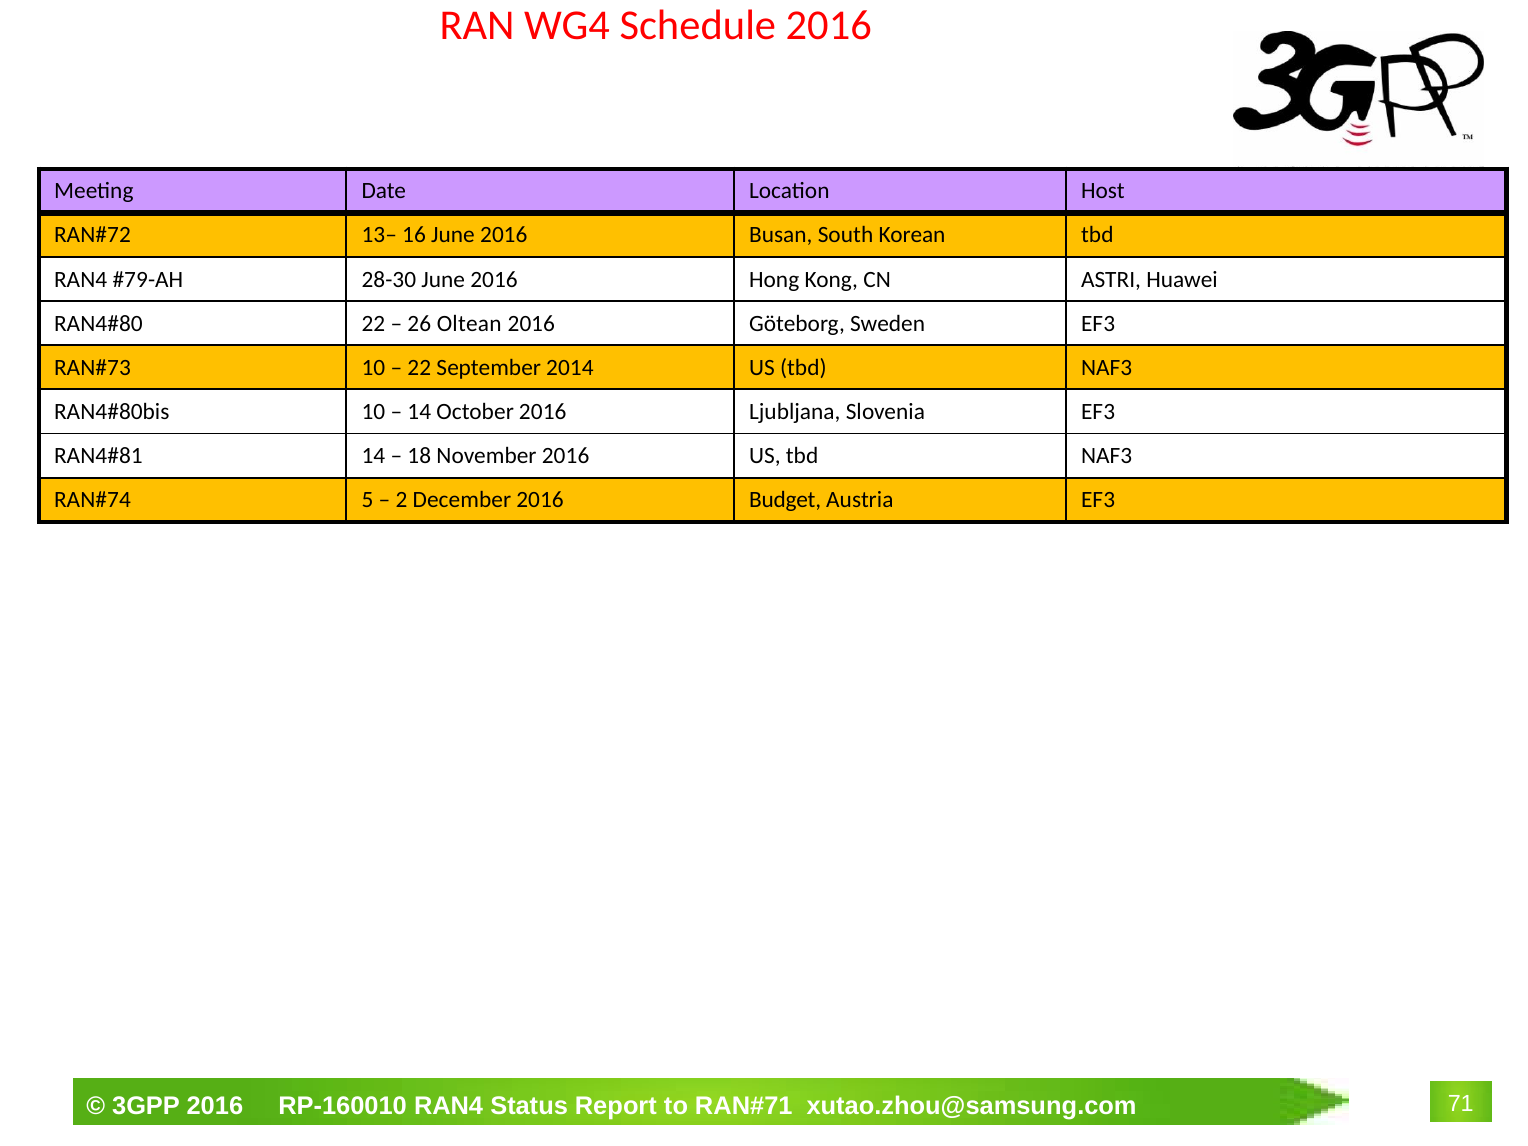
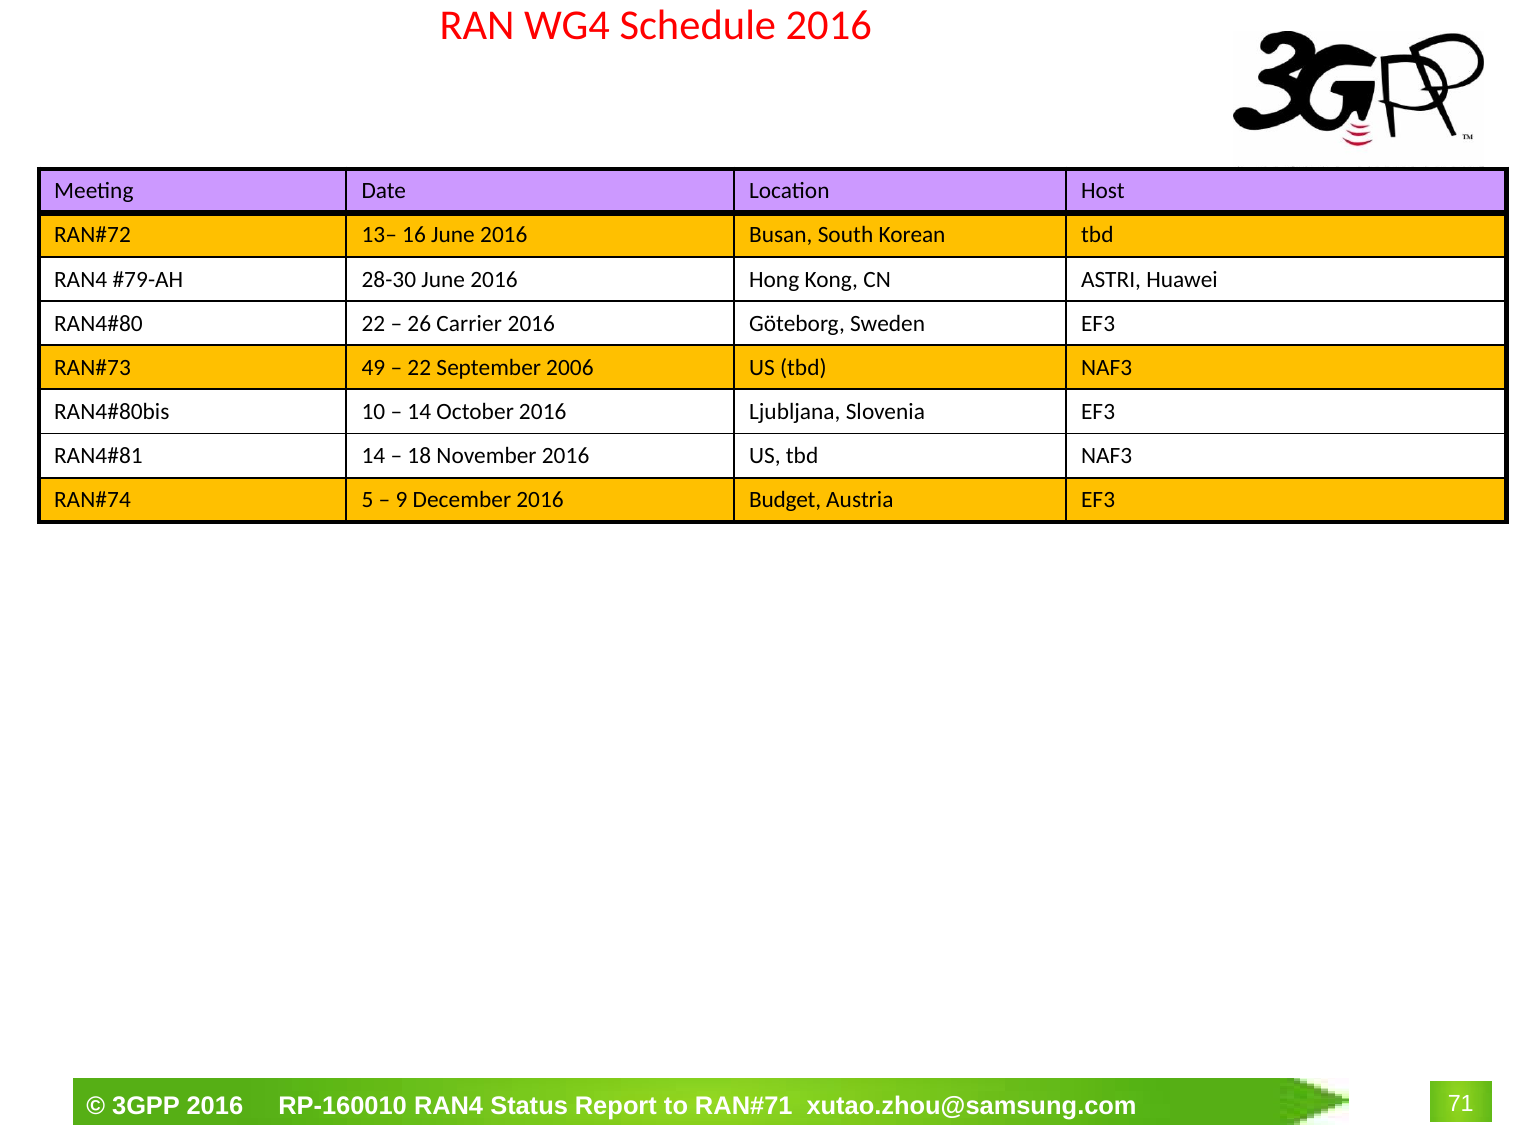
Oltean: Oltean -> Carrier (469, 323)
10: 10 -> 49 (373, 368)
2014: 2014 -> 2006 (570, 368)
2: 2 -> 9 (402, 500)
